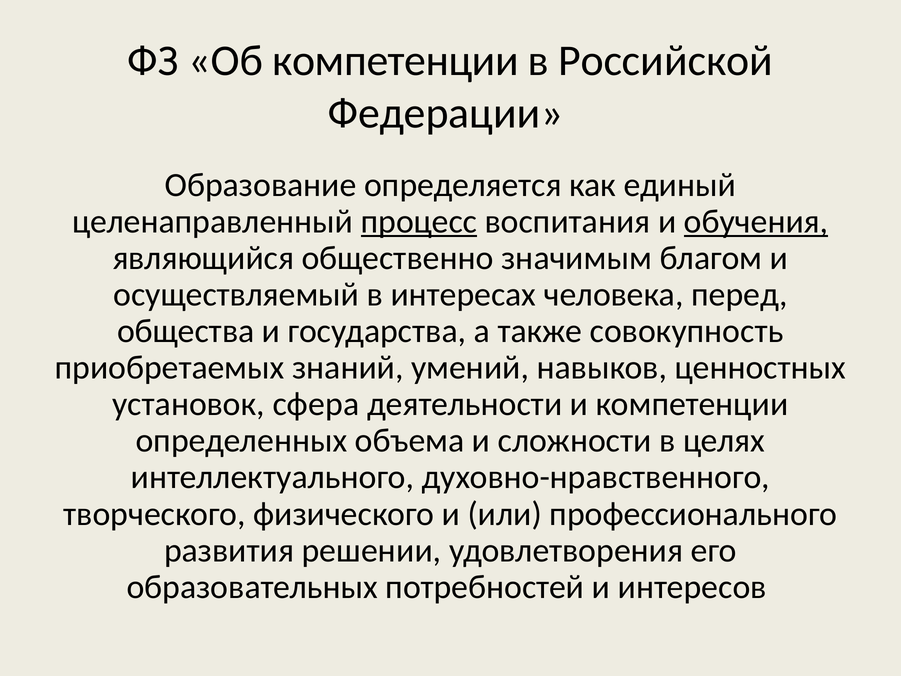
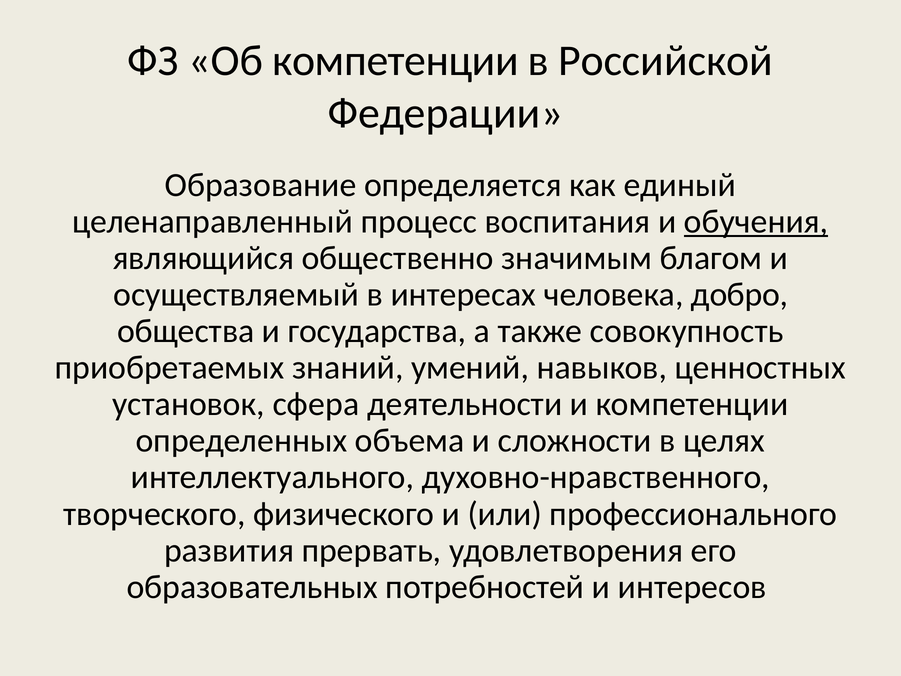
процесс underline: present -> none (419, 221)
перед: перед -> добро (739, 294)
решении: решении -> прервать (371, 550)
